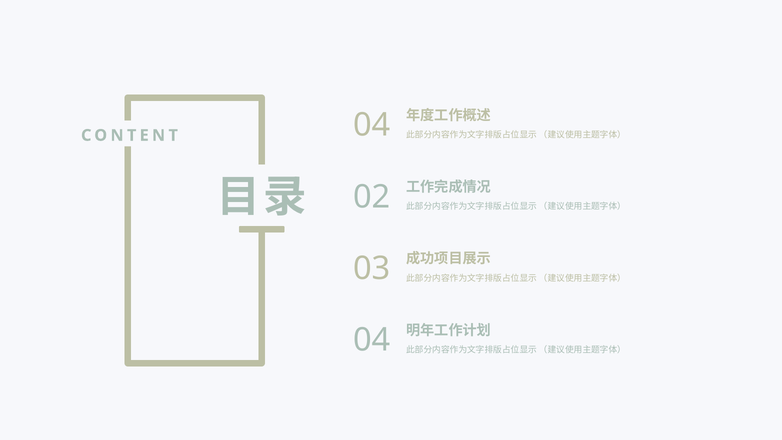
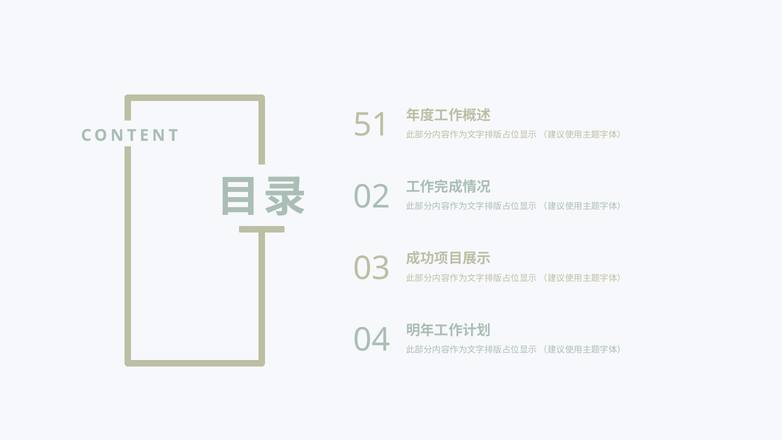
CONTENT 04: 04 -> 51 (372, 125)
